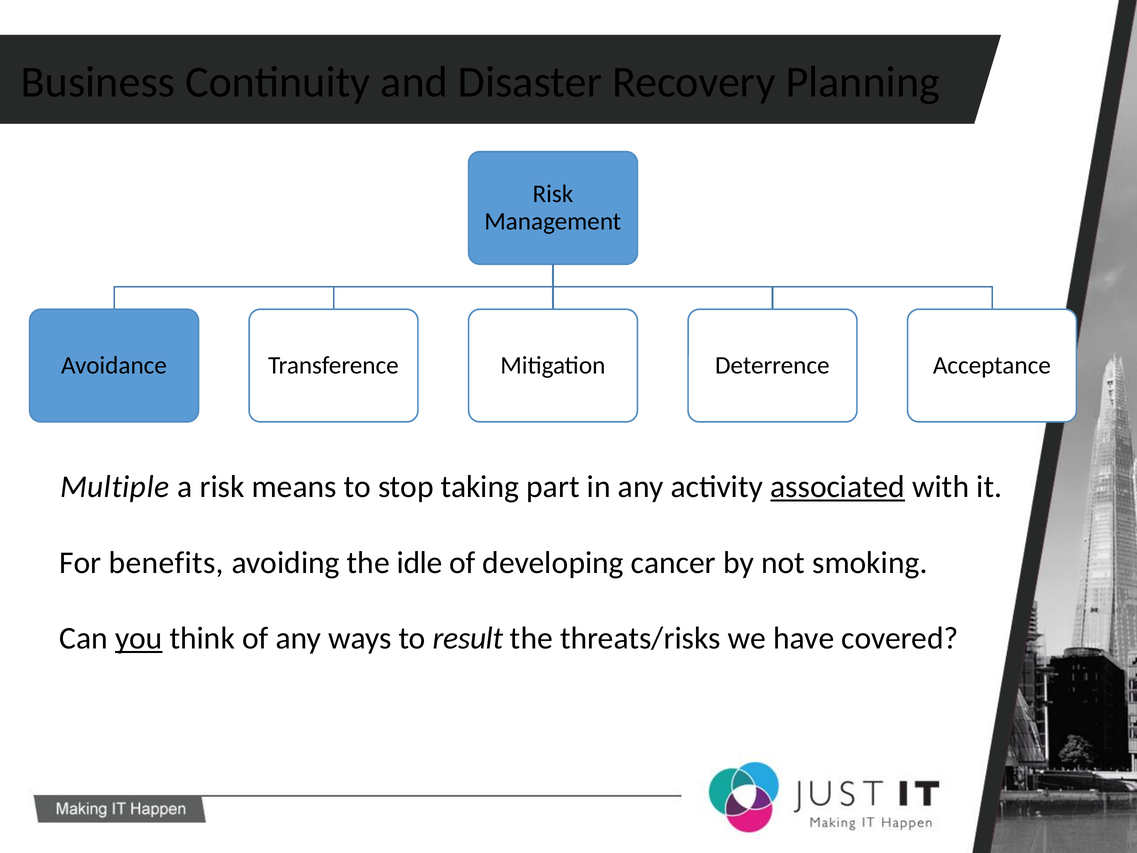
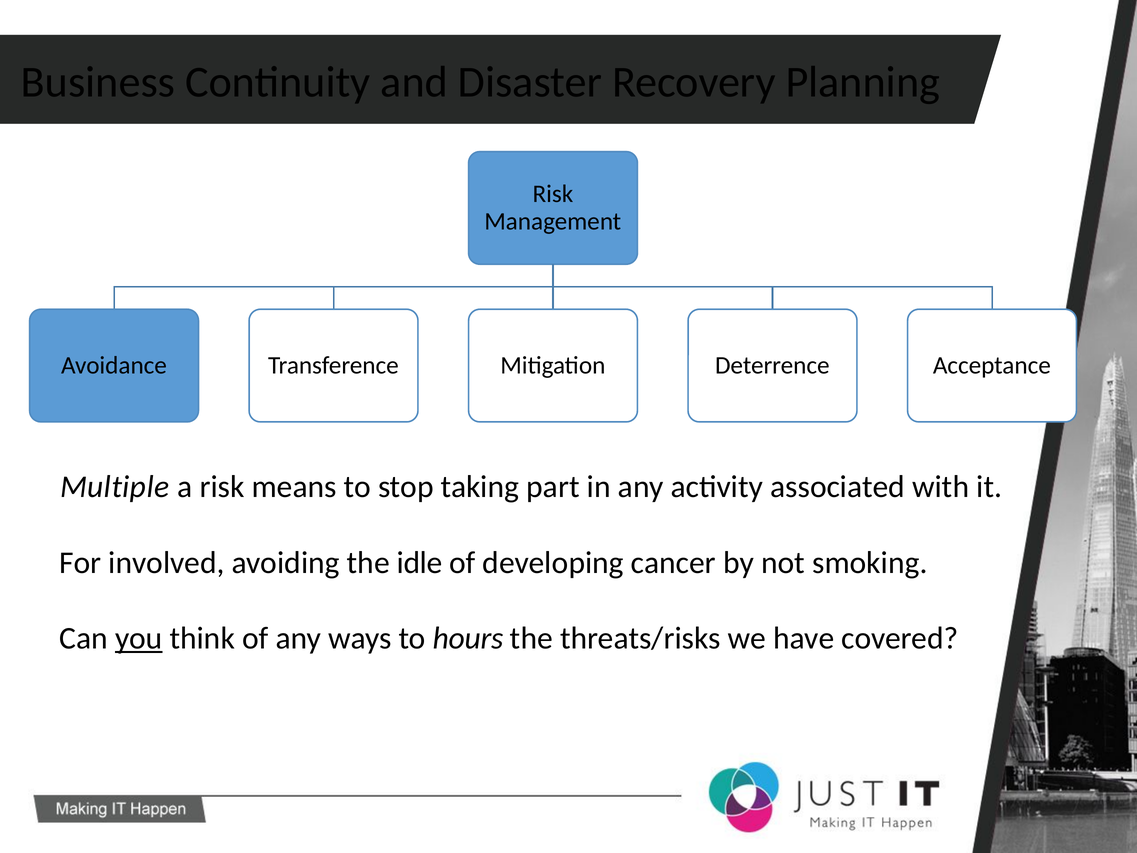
associated underline: present -> none (838, 487)
benefits: benefits -> involved (166, 563)
result: result -> hours (468, 638)
